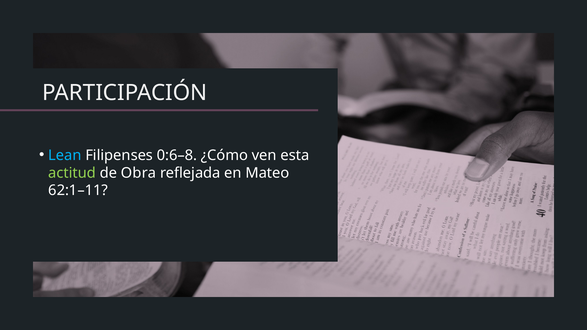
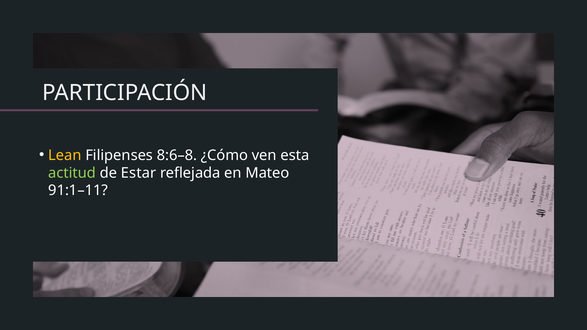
Lean colour: light blue -> yellow (65, 155)
0:6–8: 0:6–8 -> 8:6–8 (177, 155)
Obra: Obra -> Estar (139, 173)
62:1–11: 62:1–11 -> 91:1–11 (78, 191)
